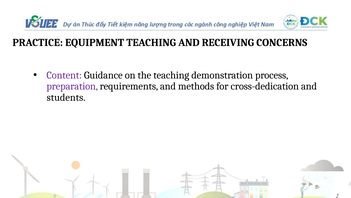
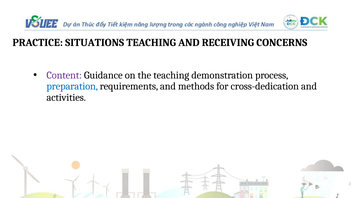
EQUIPMENT: EQUIPMENT -> SITUATIONS (95, 43)
preparation colour: purple -> blue (72, 86)
students: students -> activities (66, 97)
